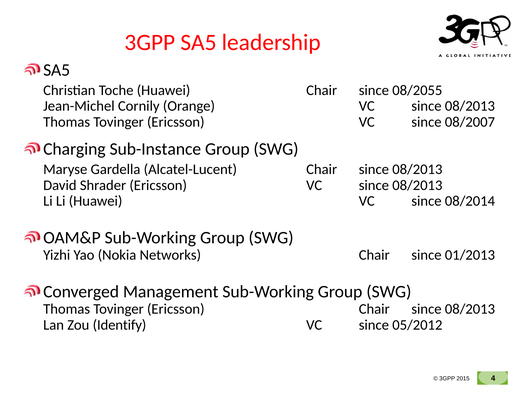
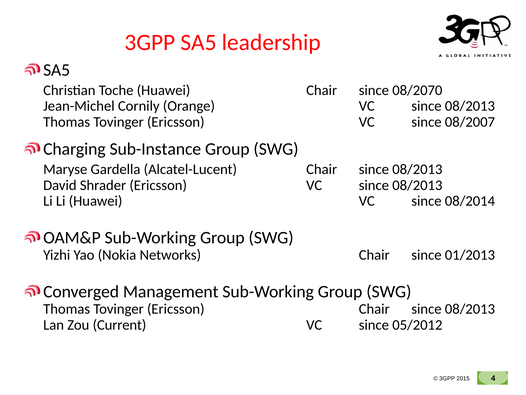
08/2055: 08/2055 -> 08/2070 (417, 90)
Identify: Identify -> Current (119, 324)
